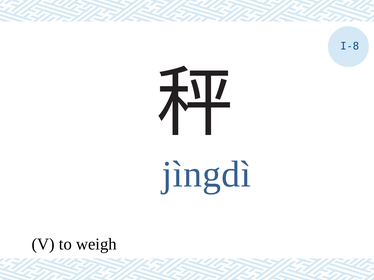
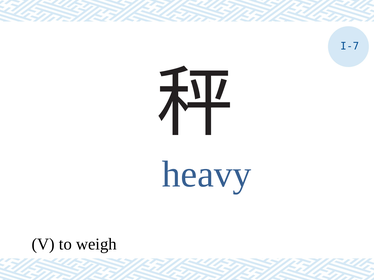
I-8: I-8 -> I-7 (350, 46)
jìngdì: jìngdì -> heavy (207, 175)
